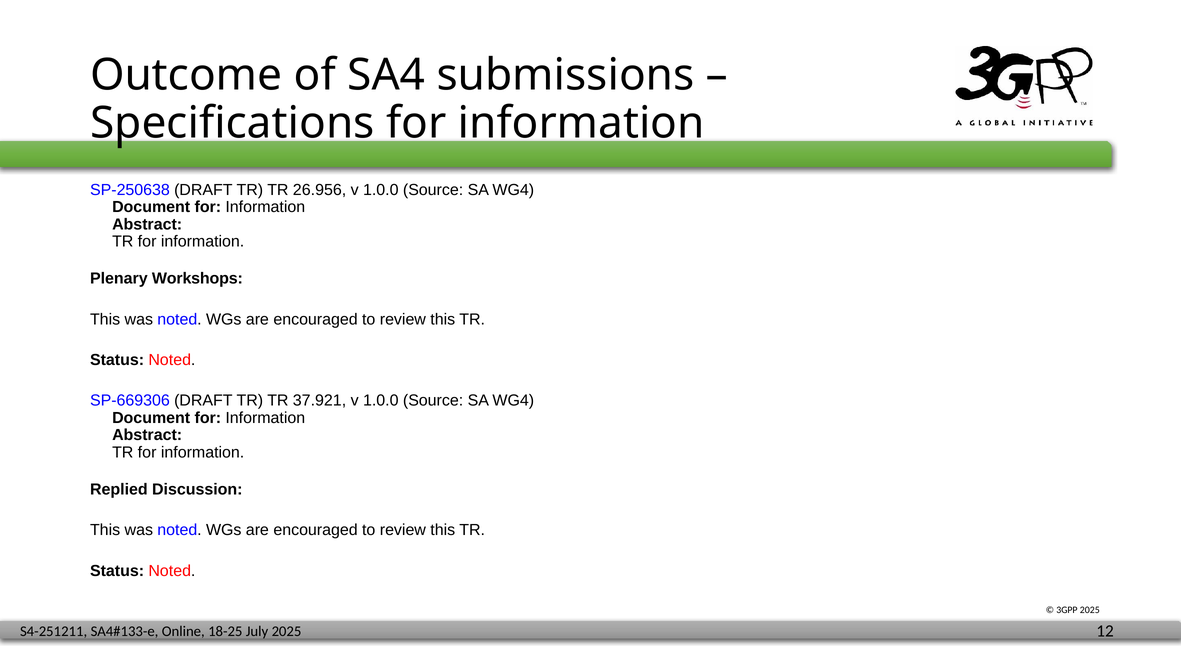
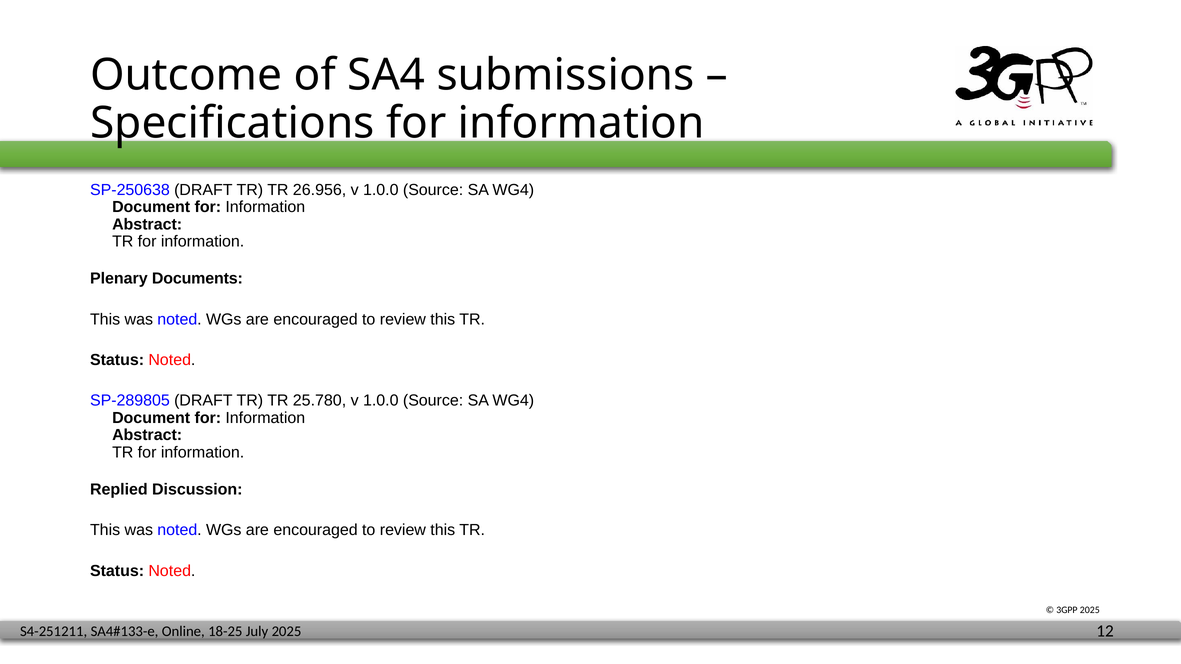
Workshops: Workshops -> Documents (197, 279)
SP-669306: SP-669306 -> SP-289805 (130, 401)
37.921: 37.921 -> 25.780 (320, 401)
